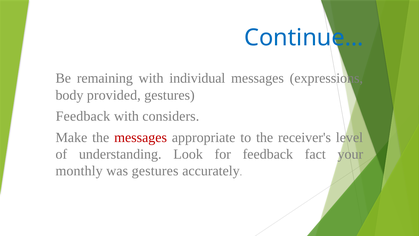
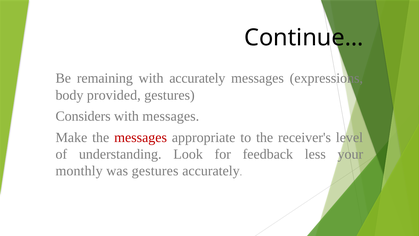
Continue… colour: blue -> black (304, 38)
with individual: individual -> accurately (197, 78)
Feedback: Feedback -> Considers (83, 116)
with considers: considers -> messages (171, 116)
fact: fact -> less (315, 154)
